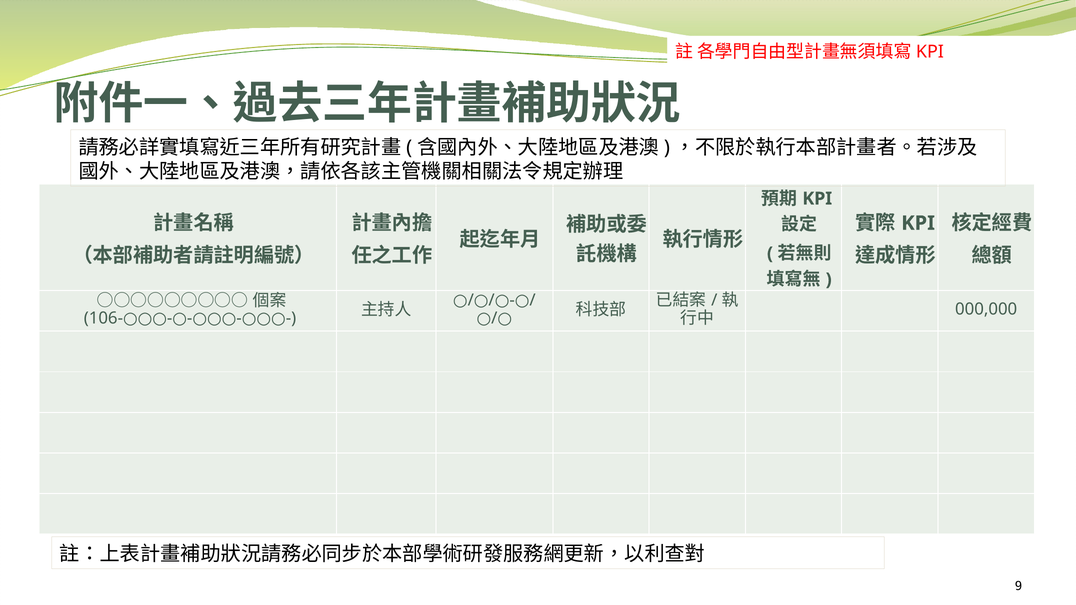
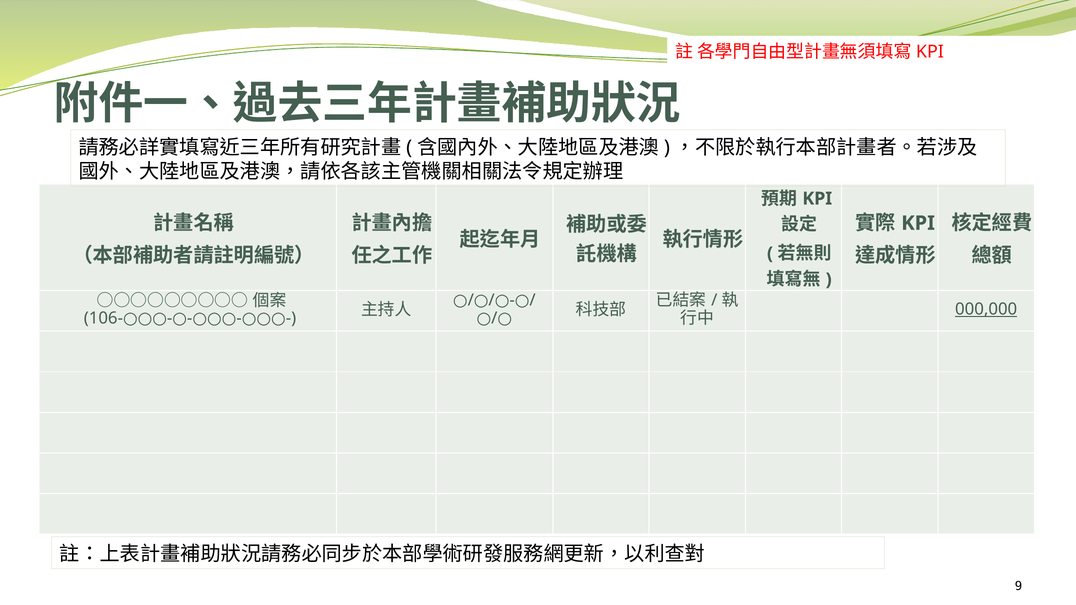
000,000 underline: none -> present (986, 309)
